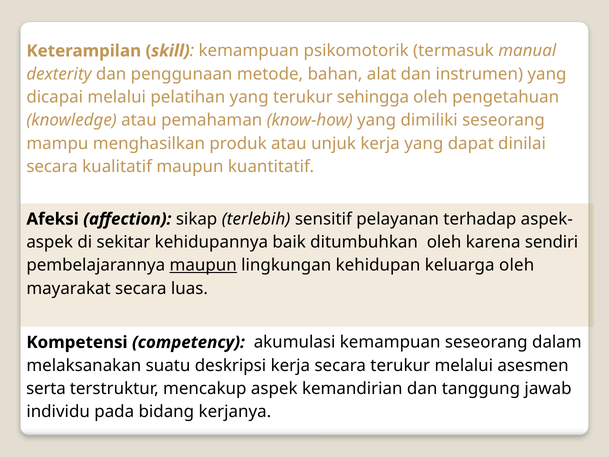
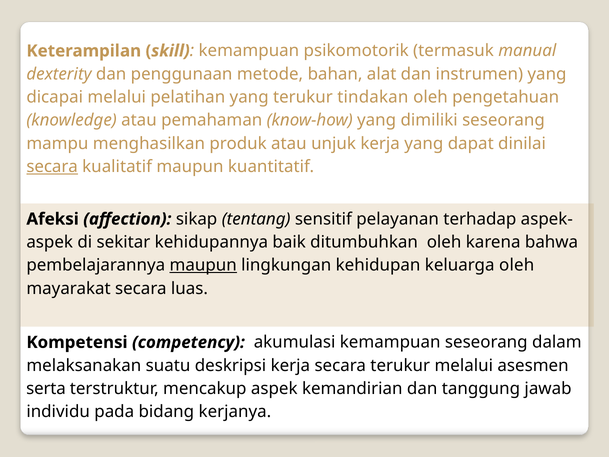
sehingga: sehingga -> tindakan (373, 97)
secara underline: none -> present (52, 167)
terlebih: terlebih -> tentang (256, 219)
sendiri: sendiri -> bahwa (552, 242)
